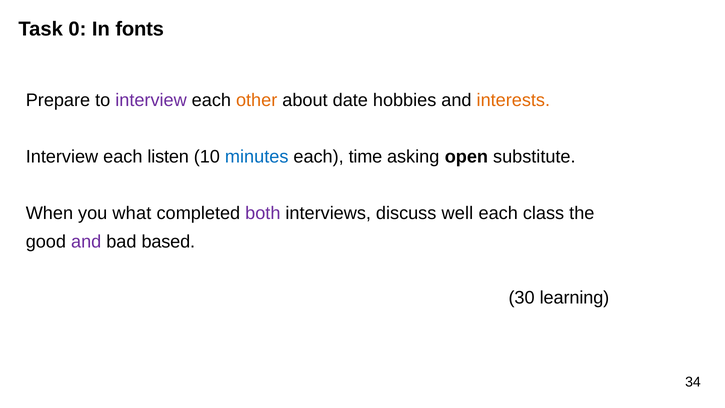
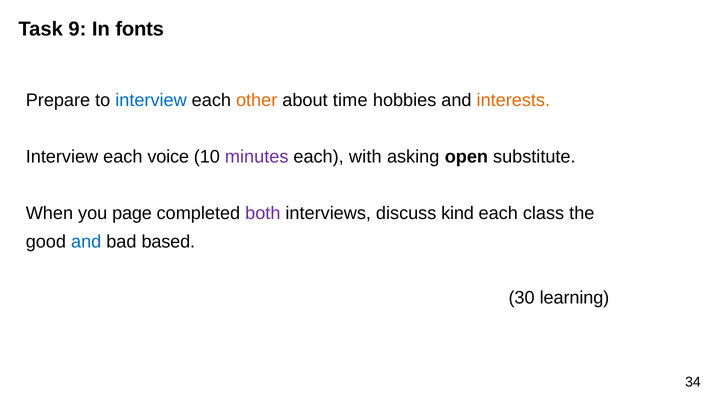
0: 0 -> 9 (77, 29)
interview colour: purple -> blue (151, 100)
date: date -> time (350, 100)
listen: listen -> voice (168, 157)
minutes colour: blue -> purple (257, 157)
time: time -> with (365, 157)
what: what -> page (132, 213)
well: well -> kind (458, 213)
and colour: purple -> blue (86, 241)
